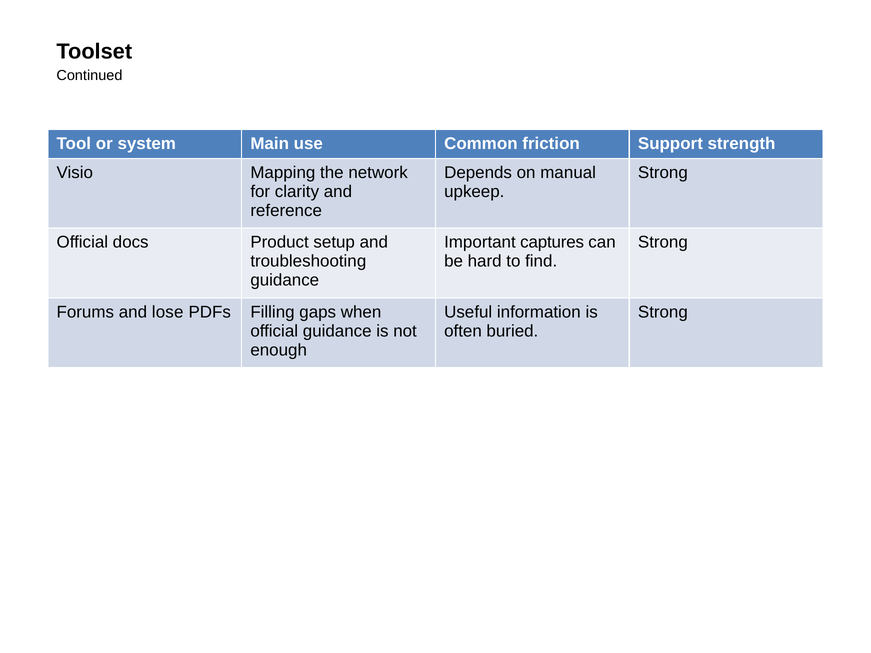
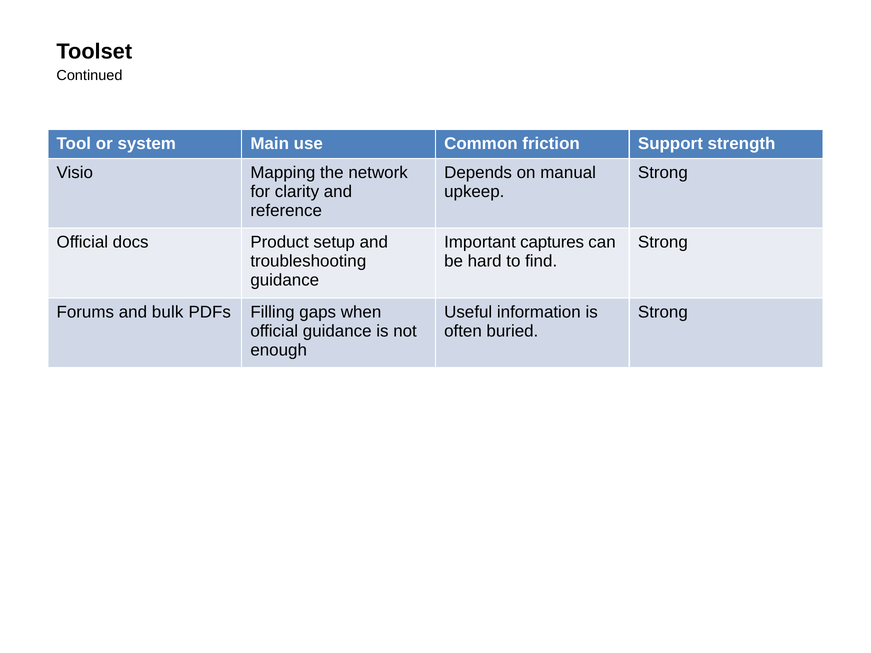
lose: lose -> bulk (168, 312)
